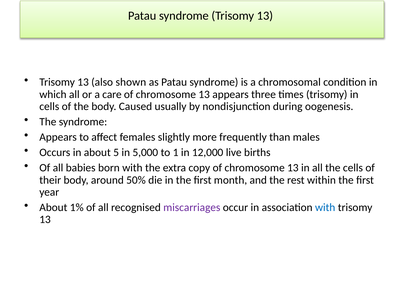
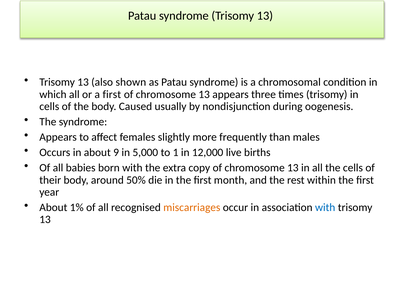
a care: care -> first (112, 94)
5: 5 -> 9 (116, 153)
miscarriages colour: purple -> orange (192, 207)
